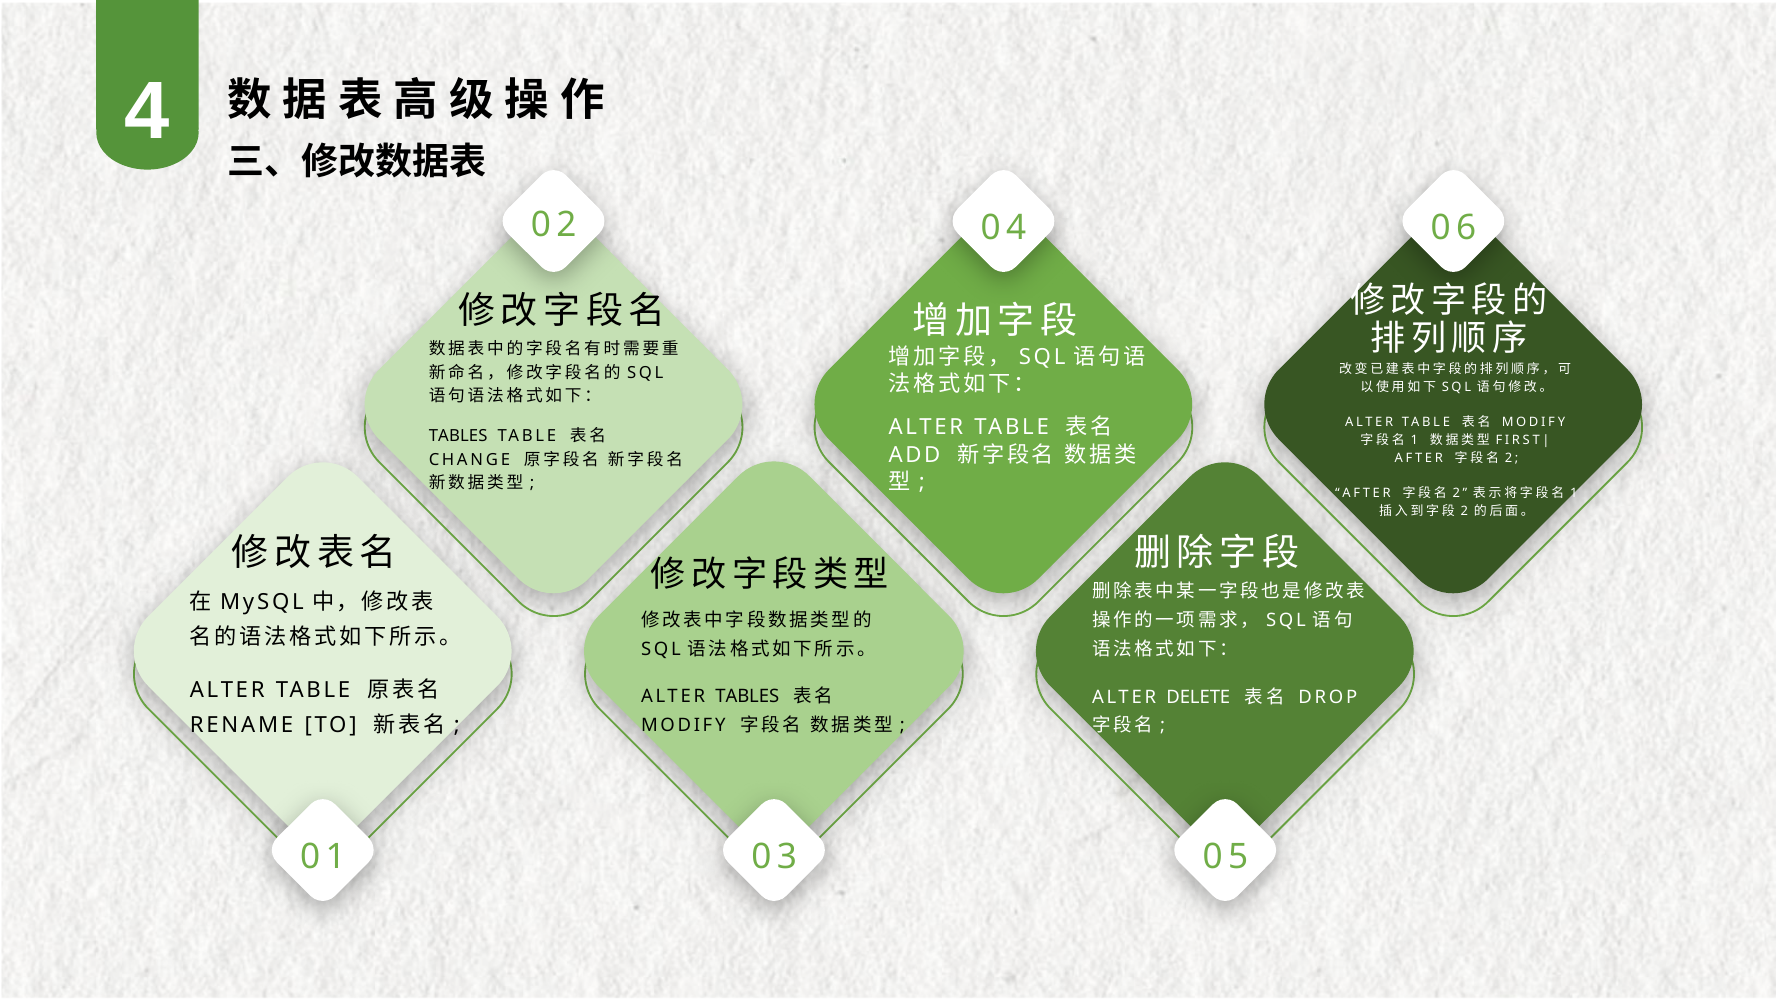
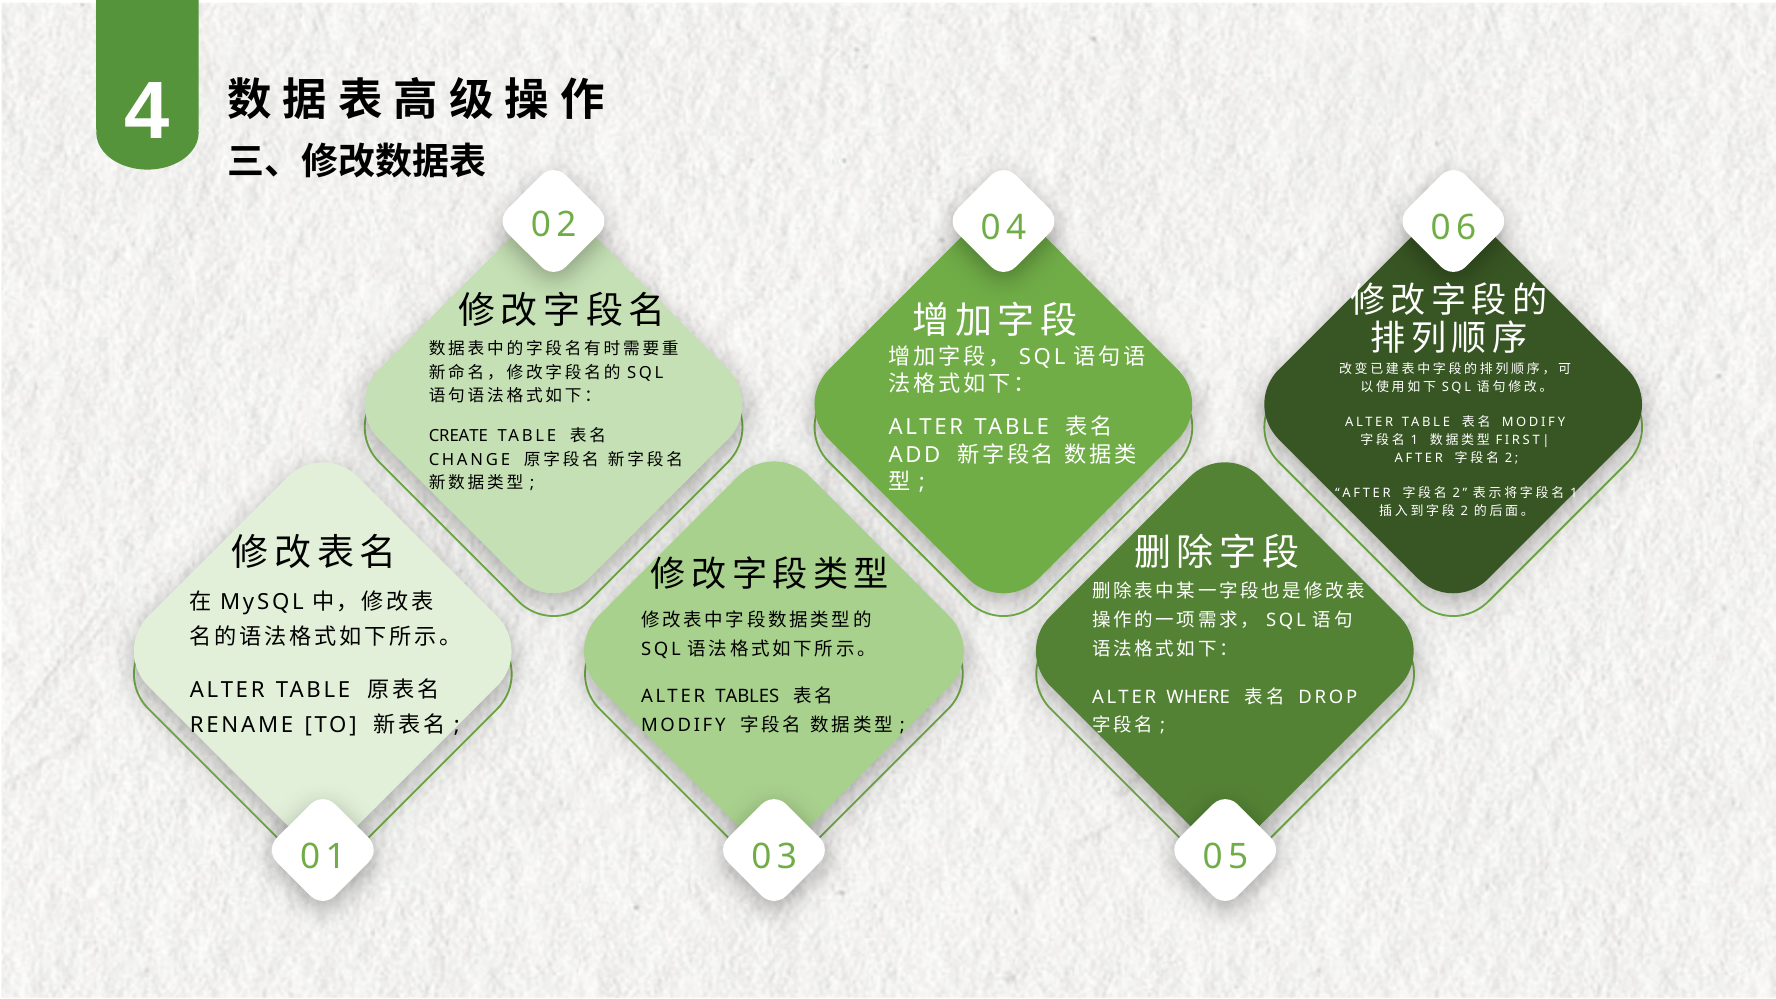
TABLES: TABLES -> CREATE (458, 436)
DELETE: DELETE -> WHERE (1198, 697)
